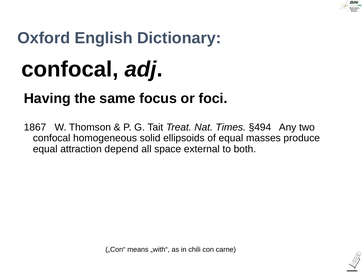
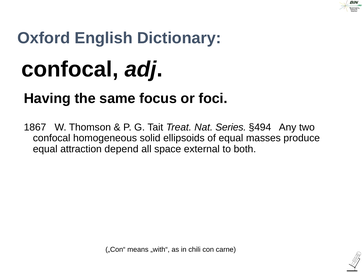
Times: Times -> Series (231, 127)
